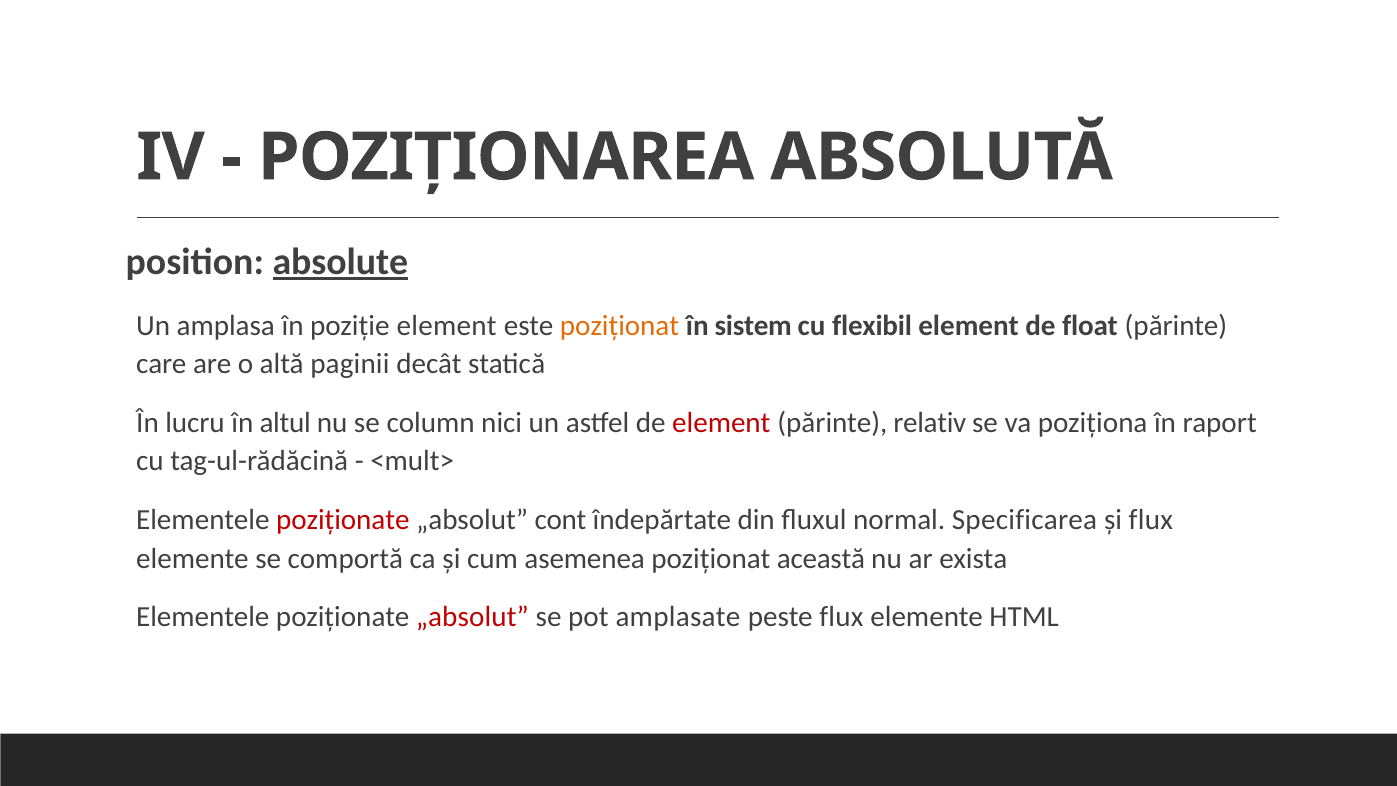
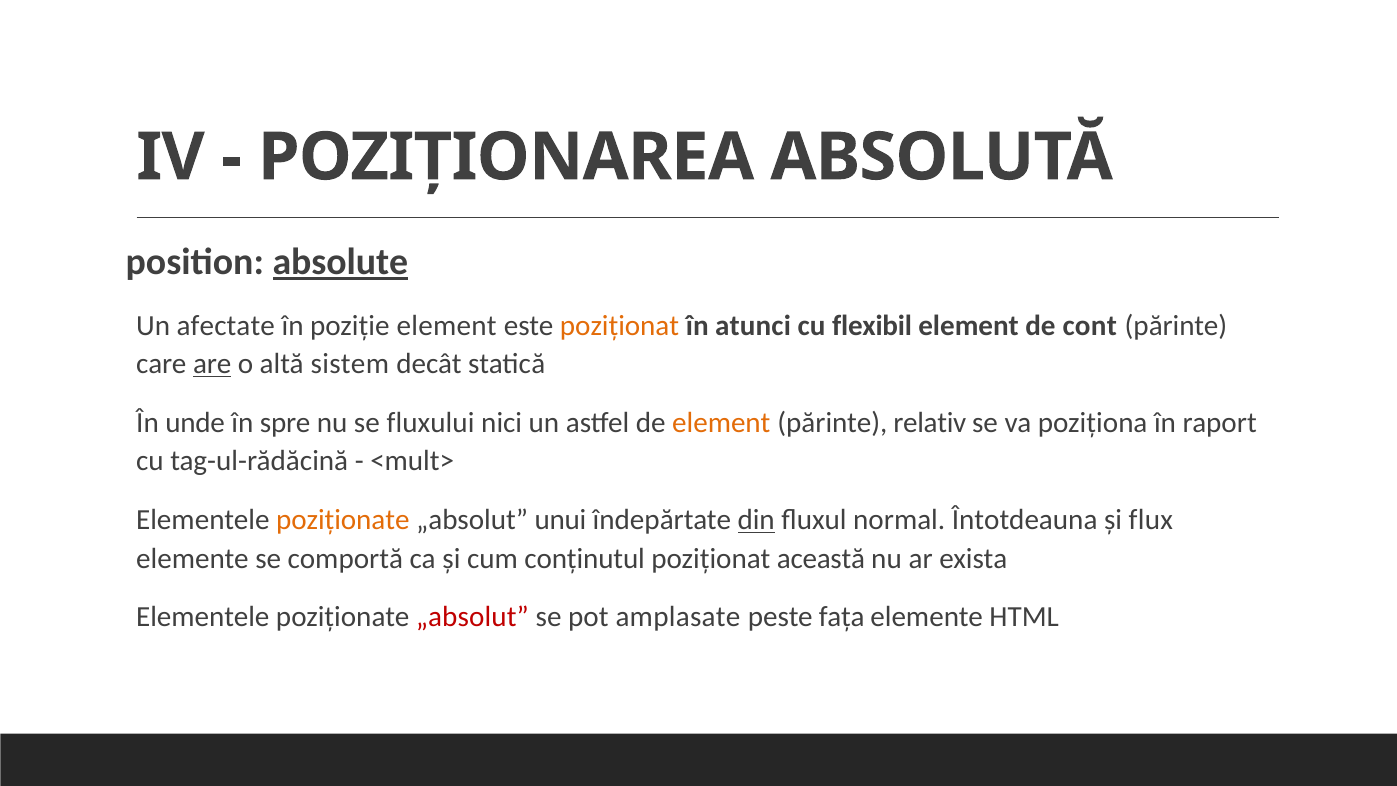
amplasa: amplasa -> afectate (226, 326)
sistem: sistem -> atunci (753, 326)
float: float -> cont (1090, 326)
are underline: none -> present (212, 364)
paginii: paginii -> sistem (350, 364)
lucru: lucru -> unde (195, 423)
altul: altul -> spre (285, 423)
column: column -> fluxului (431, 423)
element colour: red -> orange (721, 423)
poziționate colour: red -> orange (343, 520)
cont: cont -> unui (560, 520)
din underline: none -> present (756, 520)
Specificarea: Specificarea -> Întotdeauna (1025, 520)
asemenea: asemenea -> conținutul (585, 558)
peste flux: flux -> fața (842, 617)
